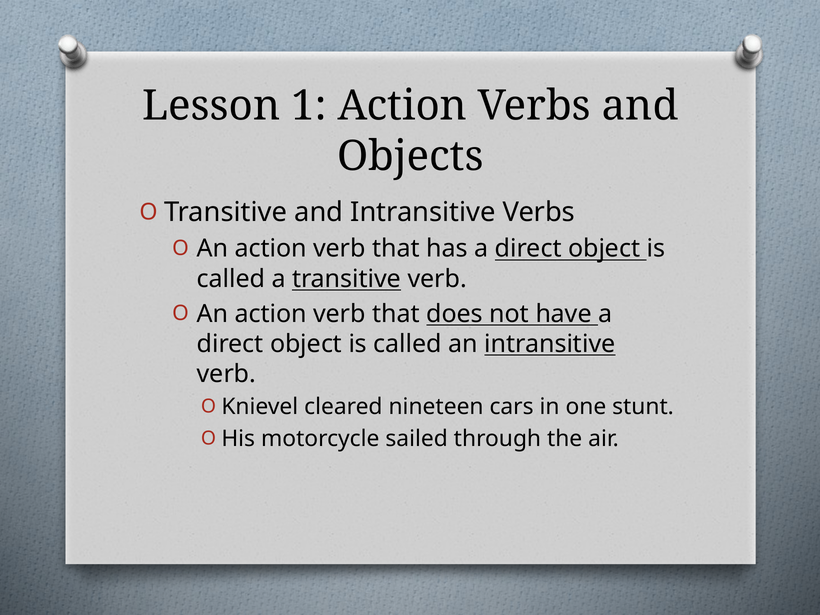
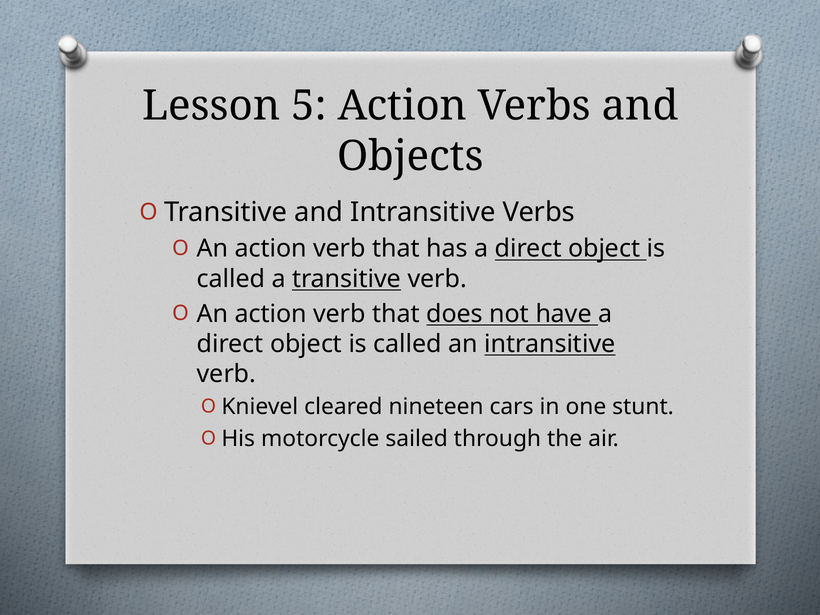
1: 1 -> 5 (309, 106)
